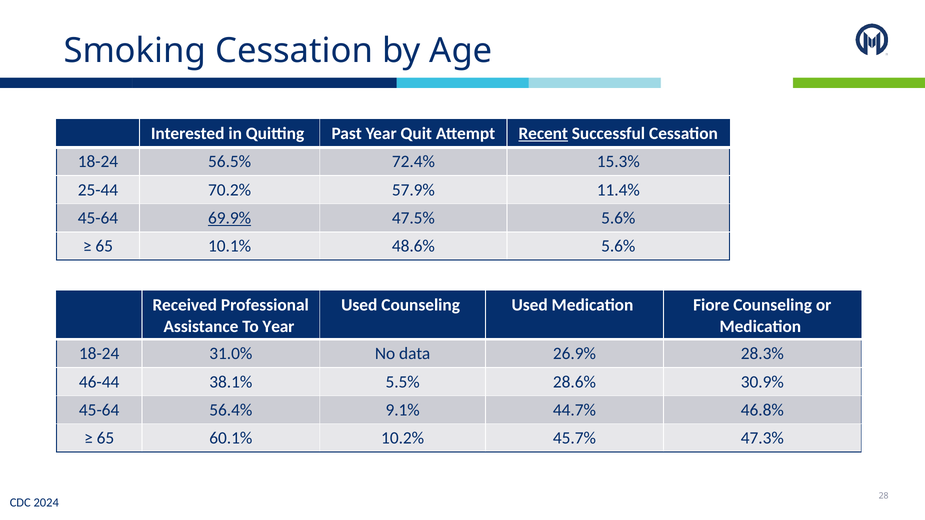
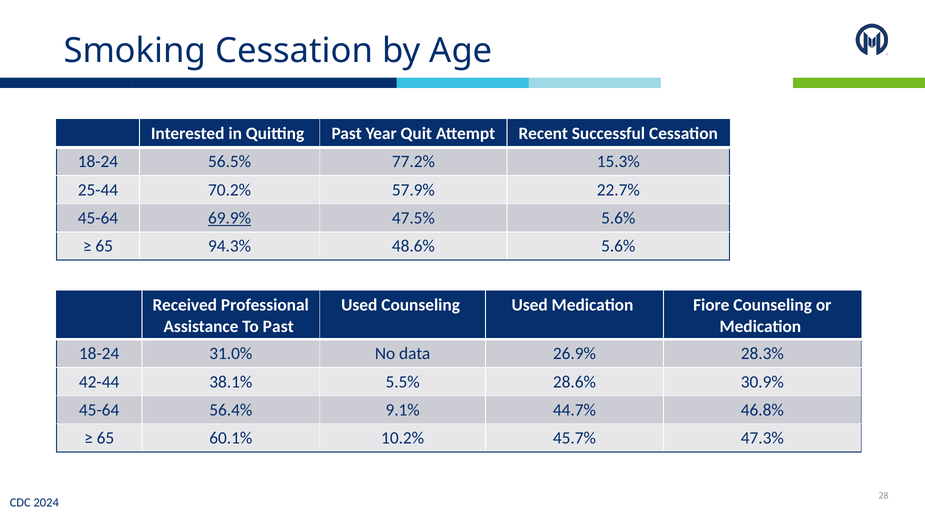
Recent underline: present -> none (543, 134)
72.4%: 72.4% -> 77.2% (413, 162)
11.4%: 11.4% -> 22.7% (618, 190)
10.1%: 10.1% -> 94.3% (230, 246)
To Year: Year -> Past (278, 326)
46-44: 46-44 -> 42-44 (99, 382)
